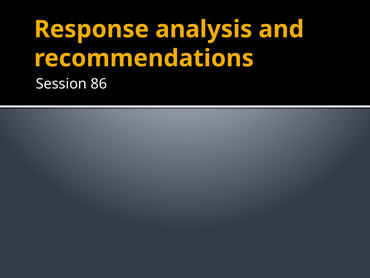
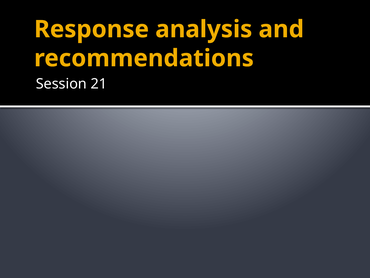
86: 86 -> 21 (99, 84)
